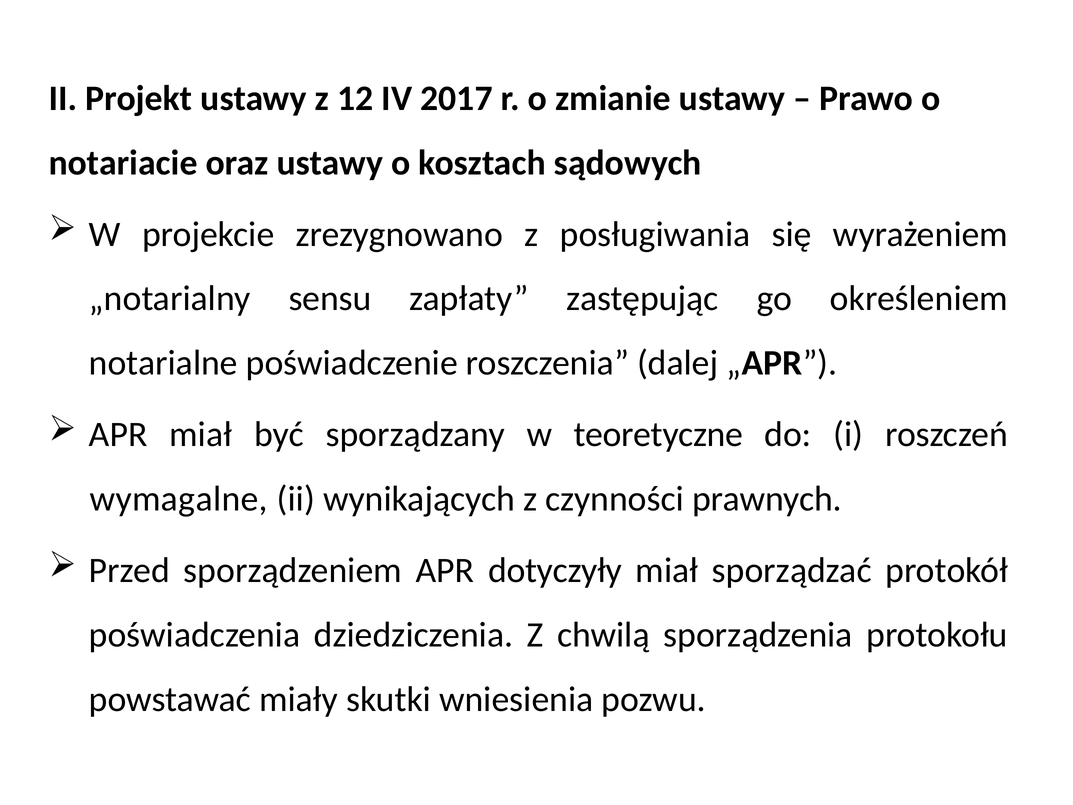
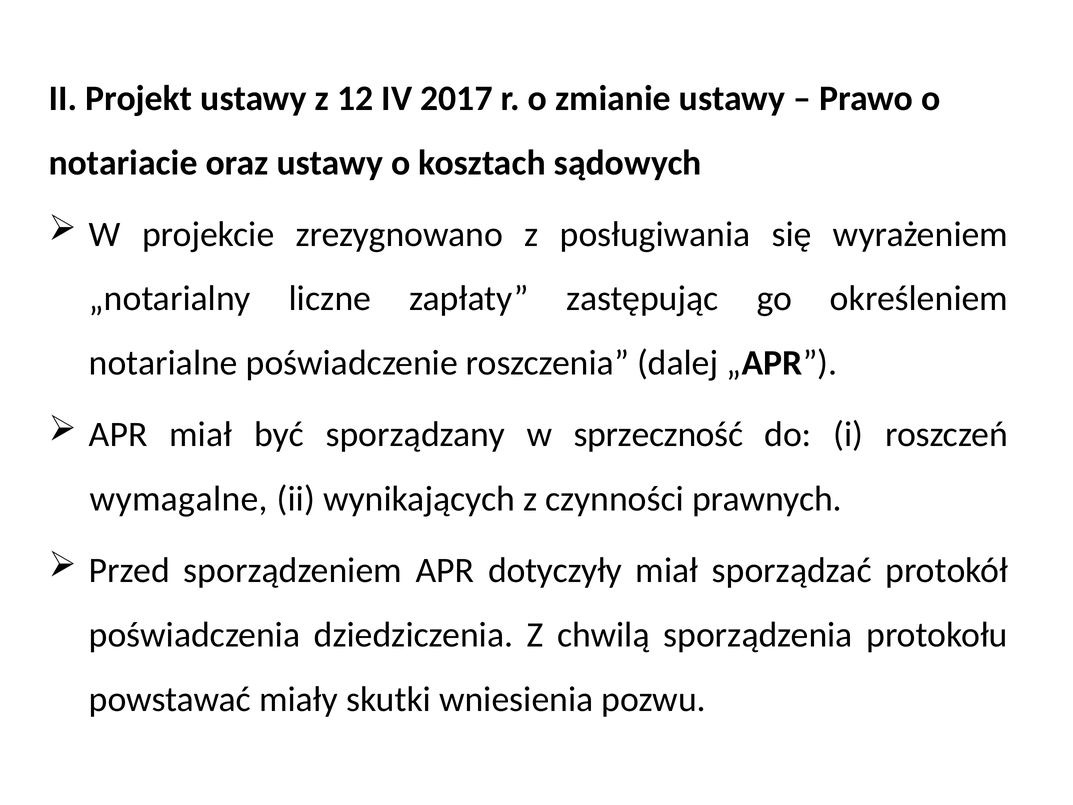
sensu: sensu -> liczne (330, 299)
teoretyczne: teoretyczne -> sprzeczność (658, 434)
